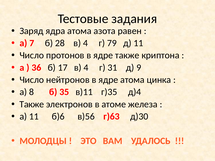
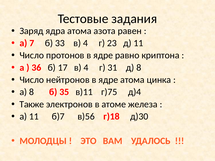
28: 28 -> 33 (60, 43)
79: 79 -> 23 (112, 43)
ядре также: также -> равно (127, 55)
д 9: 9 -> 8 (139, 68)
г)35: г)35 -> г)75 (109, 92)
б)6: б)6 -> б)7 (58, 117)
г)63: г)63 -> г)18 (111, 117)
